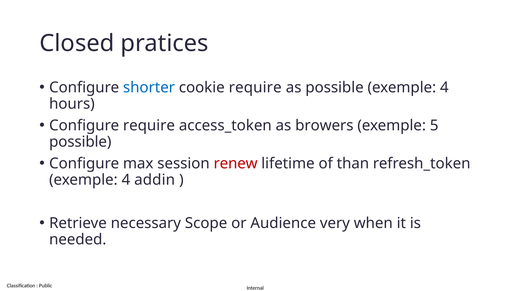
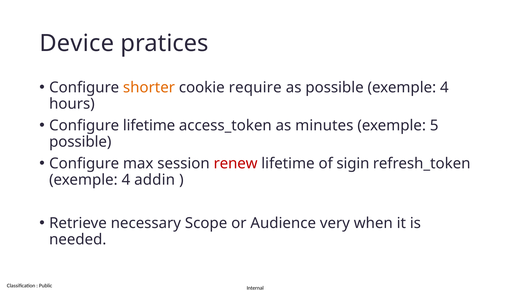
Closed: Closed -> Device (77, 43)
shorter colour: blue -> orange (149, 87)
Configure require: require -> lifetime (149, 125)
browers: browers -> minutes (324, 125)
than: than -> sigin (353, 163)
